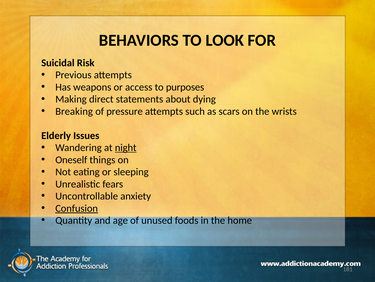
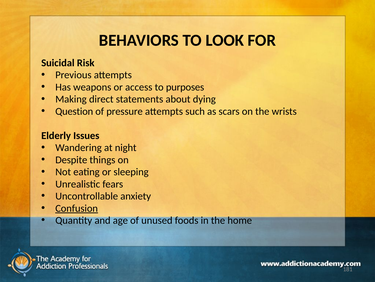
Breaking: Breaking -> Question (74, 111)
night underline: present -> none (126, 147)
Oneself: Oneself -> Despite (71, 159)
